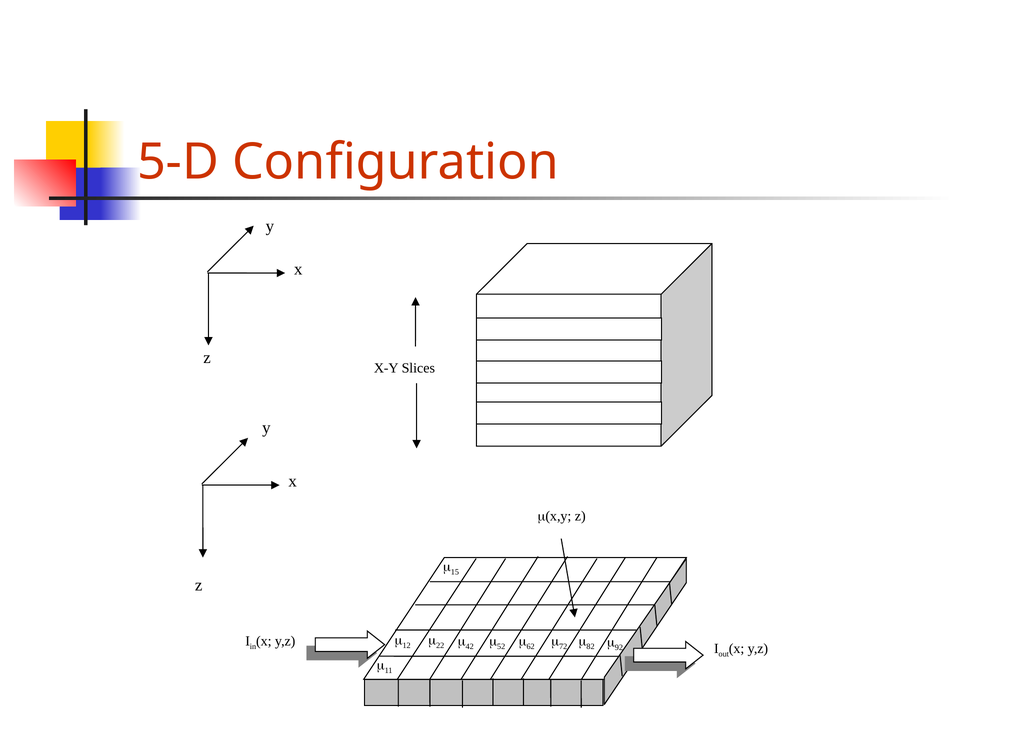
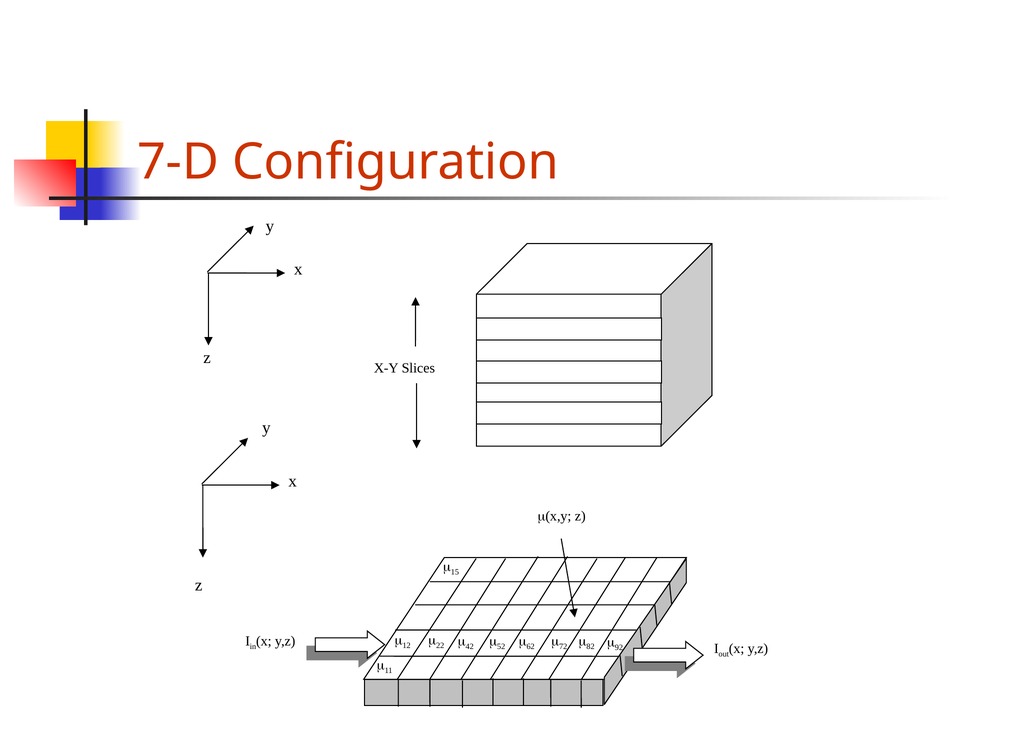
5-D: 5-D -> 7-D (178, 162)
